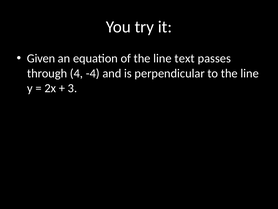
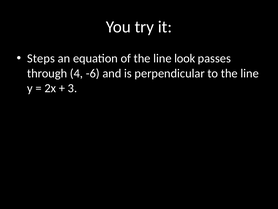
Given: Given -> Steps (41, 58)
text: text -> look (185, 58)
-4: -4 -> -6 (93, 73)
